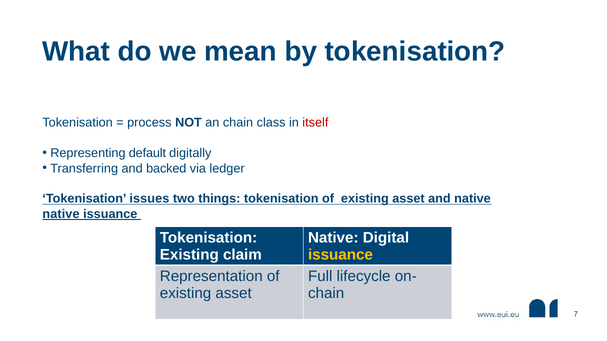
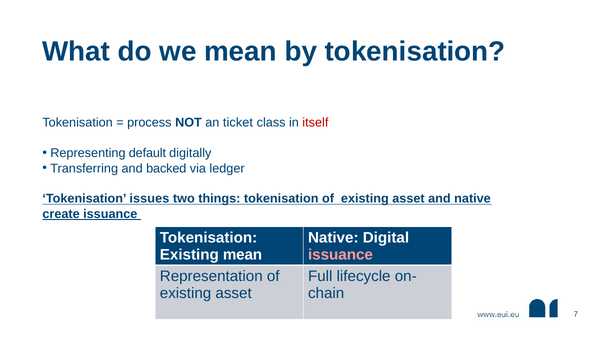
an chain: chain -> ticket (238, 123)
native: native -> create (61, 214)
Existing claim: claim -> mean (242, 255)
issuance colour: yellow -> pink (340, 255)
